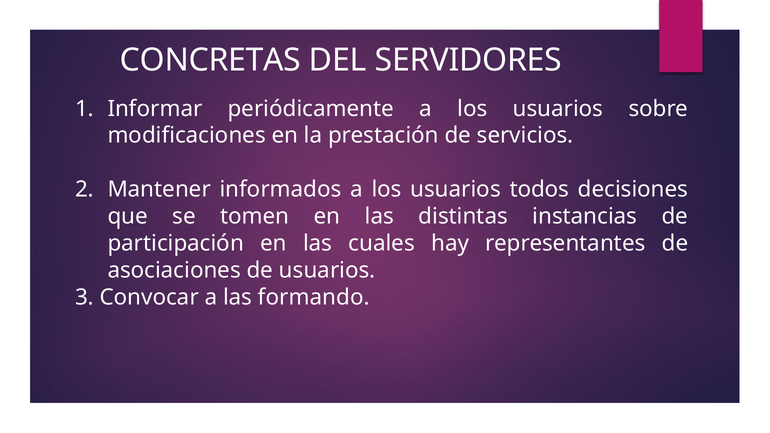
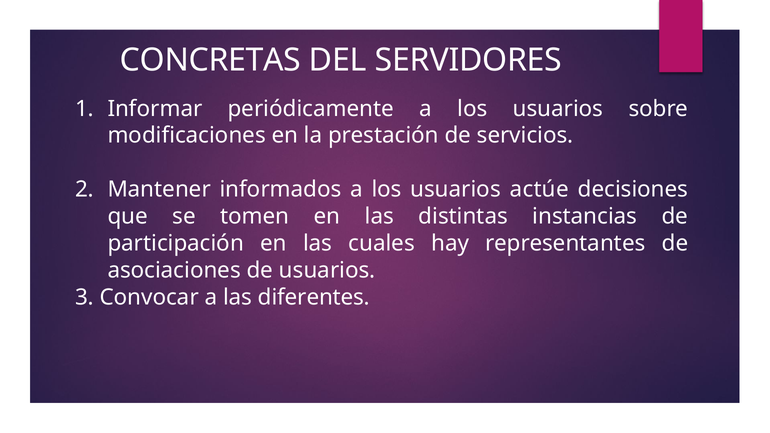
todos: todos -> actúe (539, 190)
formando: formando -> diferentes (314, 297)
